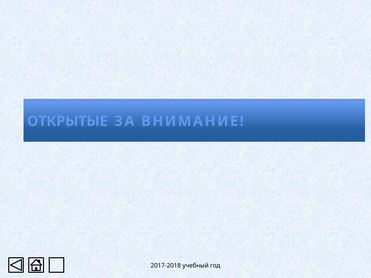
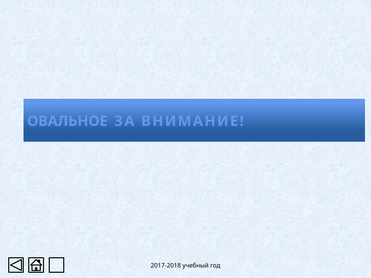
ОТКРЫТЫЕ: ОТКРЫТЫЕ -> ОВАЛЬНОЕ (67, 121)
